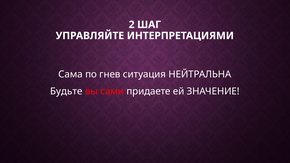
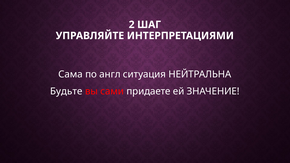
гнев: гнев -> англ (110, 74)
